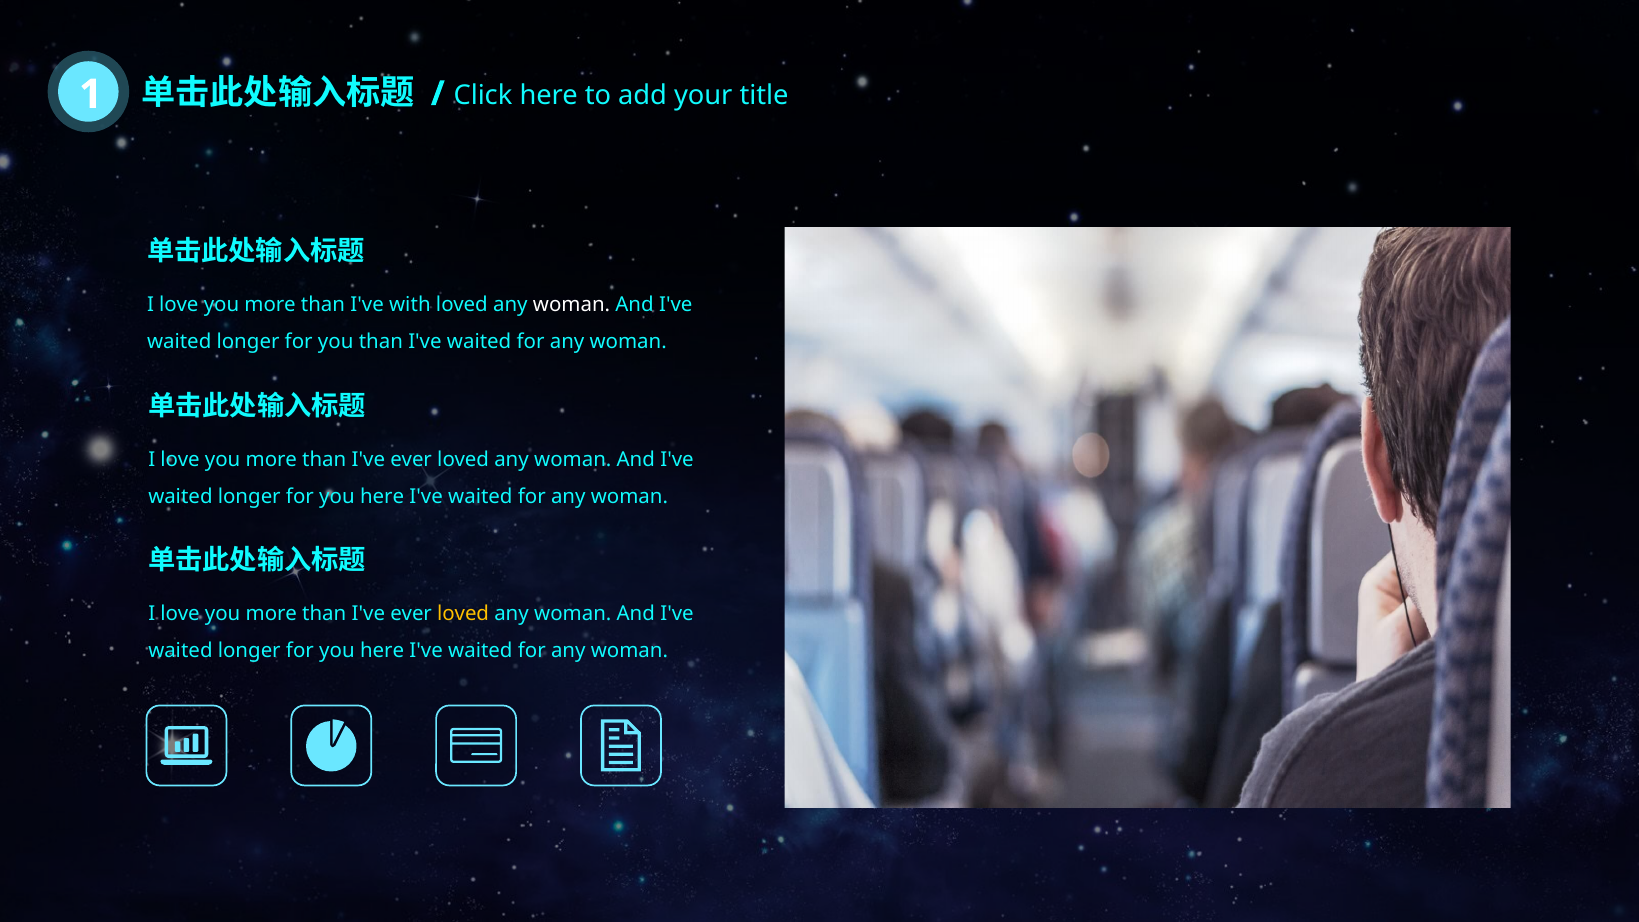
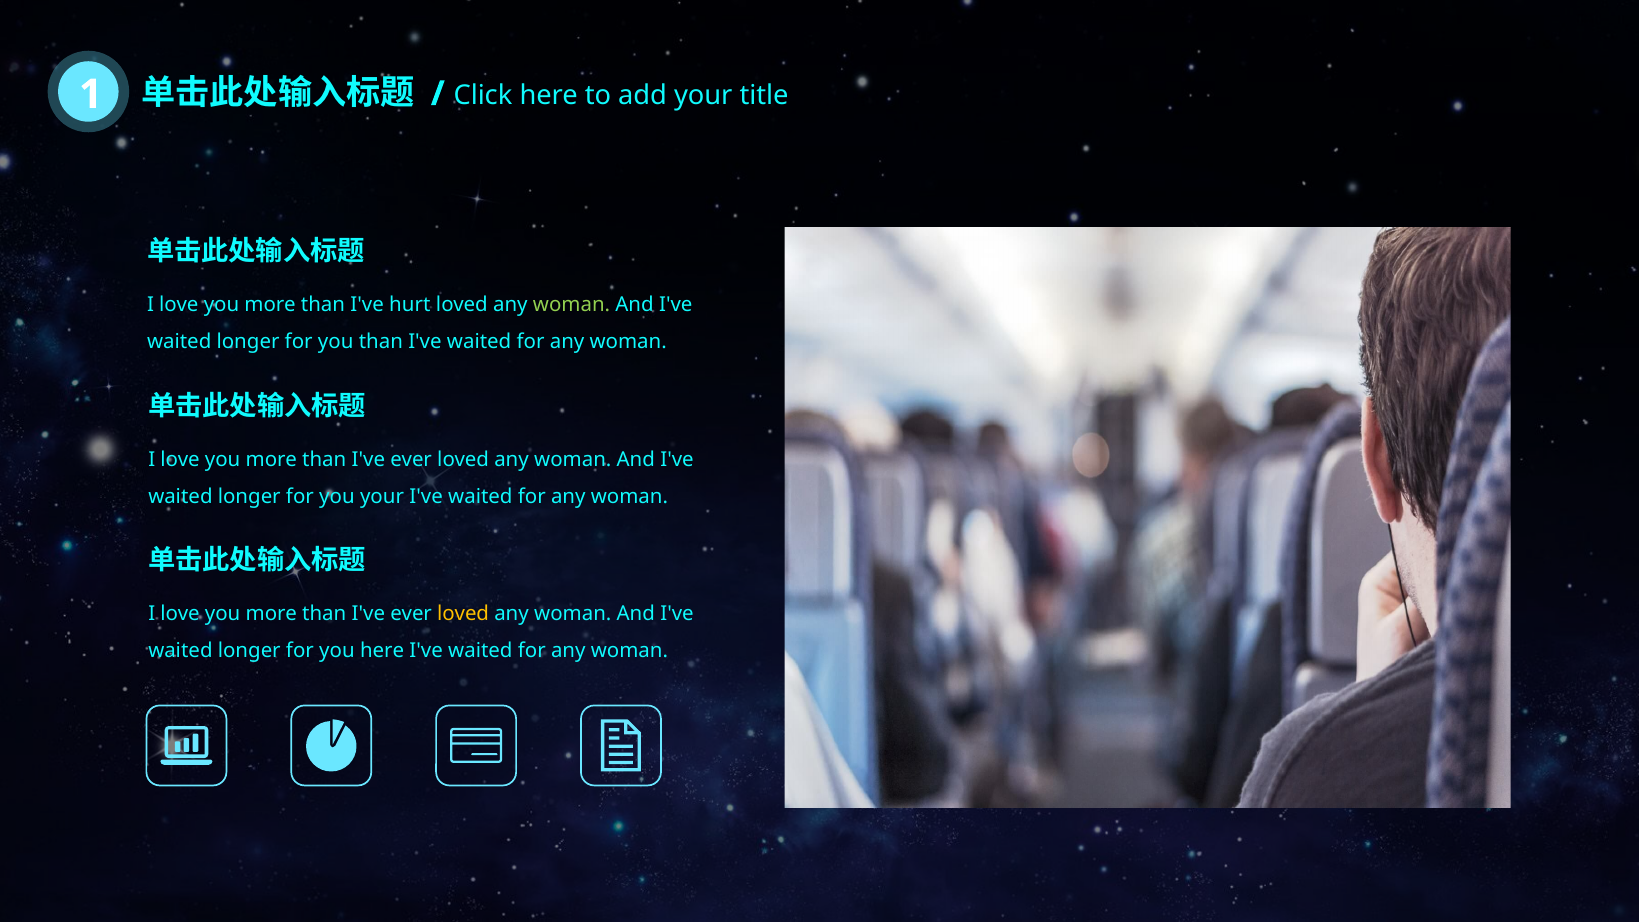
with: with -> hurt (410, 304)
woman colour: white -> light green (572, 304)
here: here -> your (382, 496)
